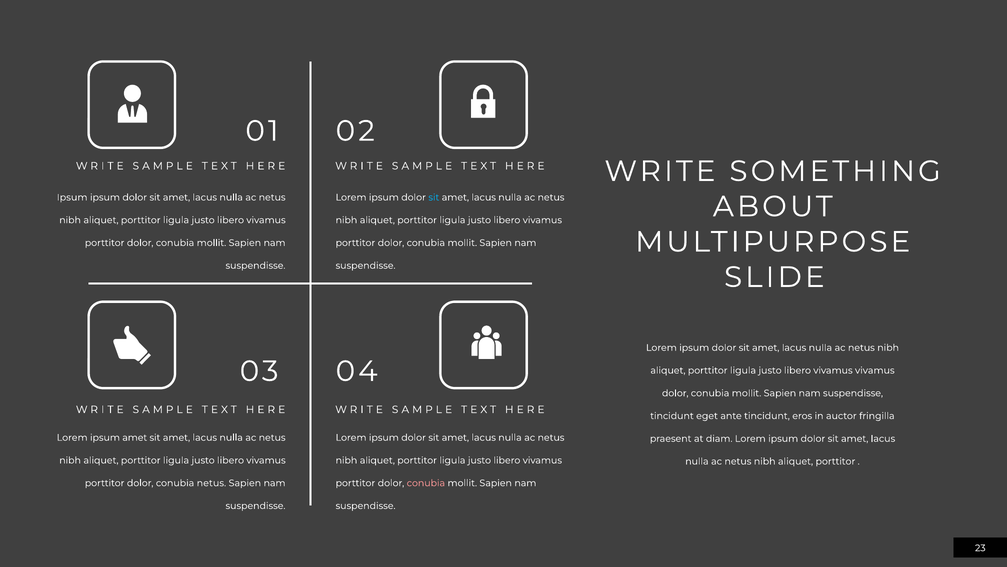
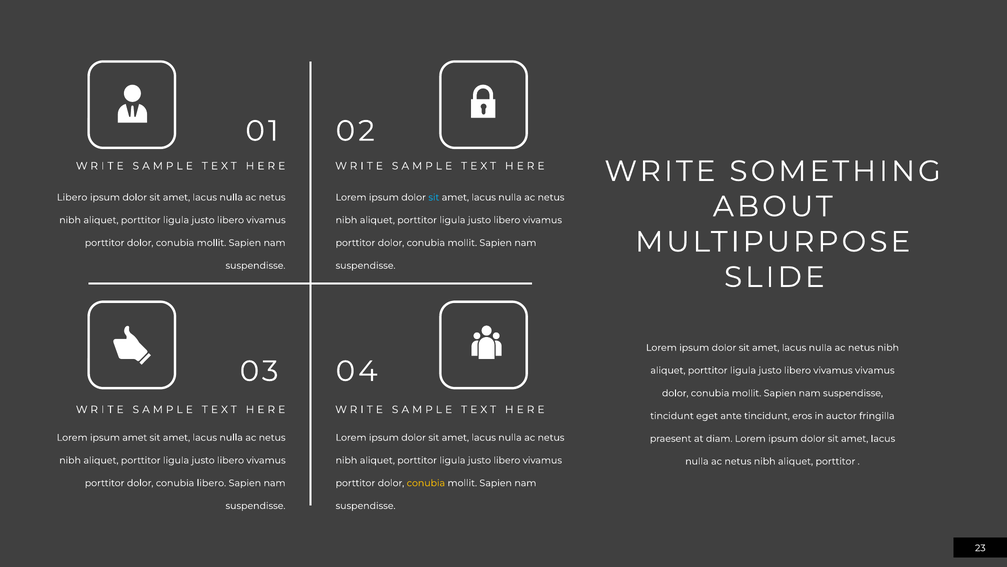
Ipsum: Ipsum -> Libero (72, 197)
conubia netus: netus -> libero (211, 483)
conubia colour: pink -> yellow (426, 483)
